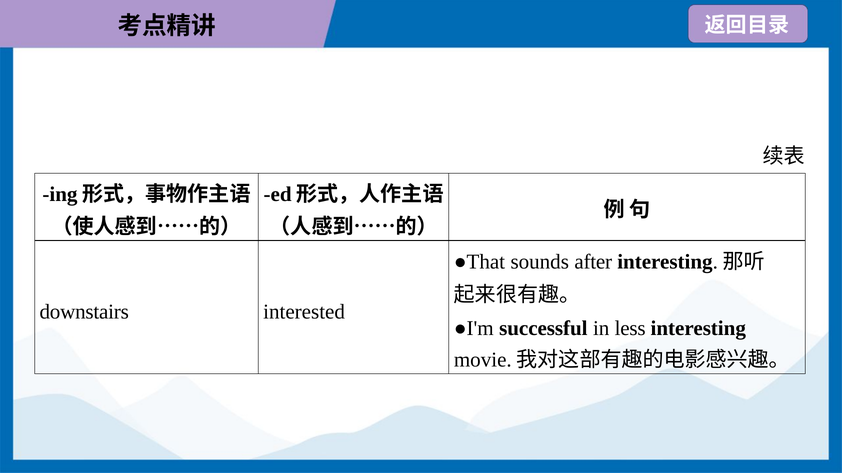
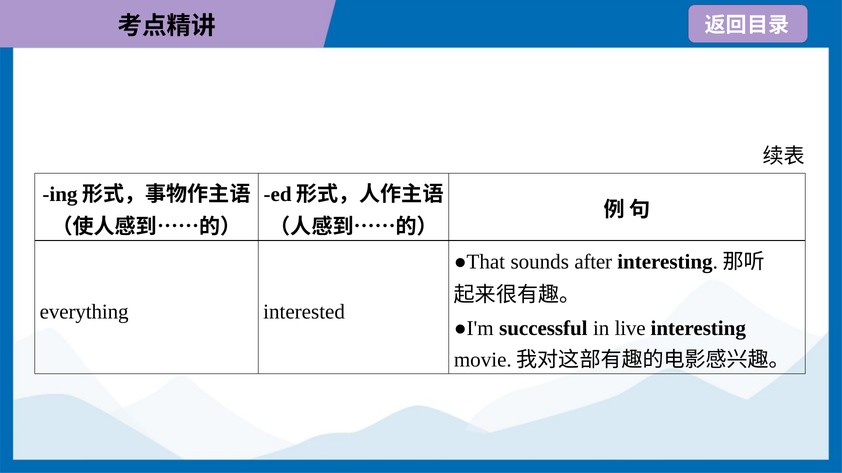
downstairs: downstairs -> everything (84, 312)
less: less -> live (630, 329)
